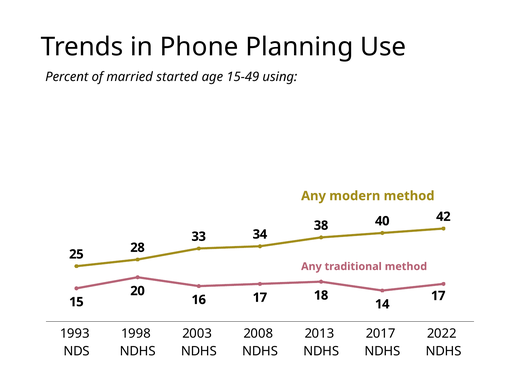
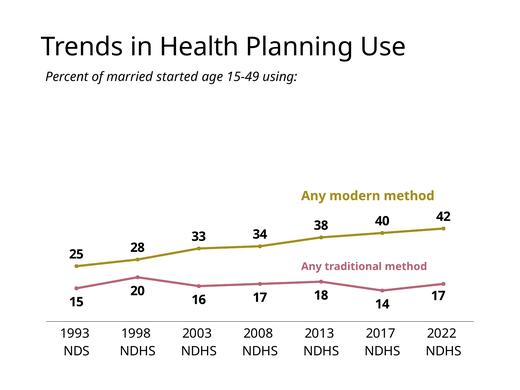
Phone: Phone -> Health (199, 47)
